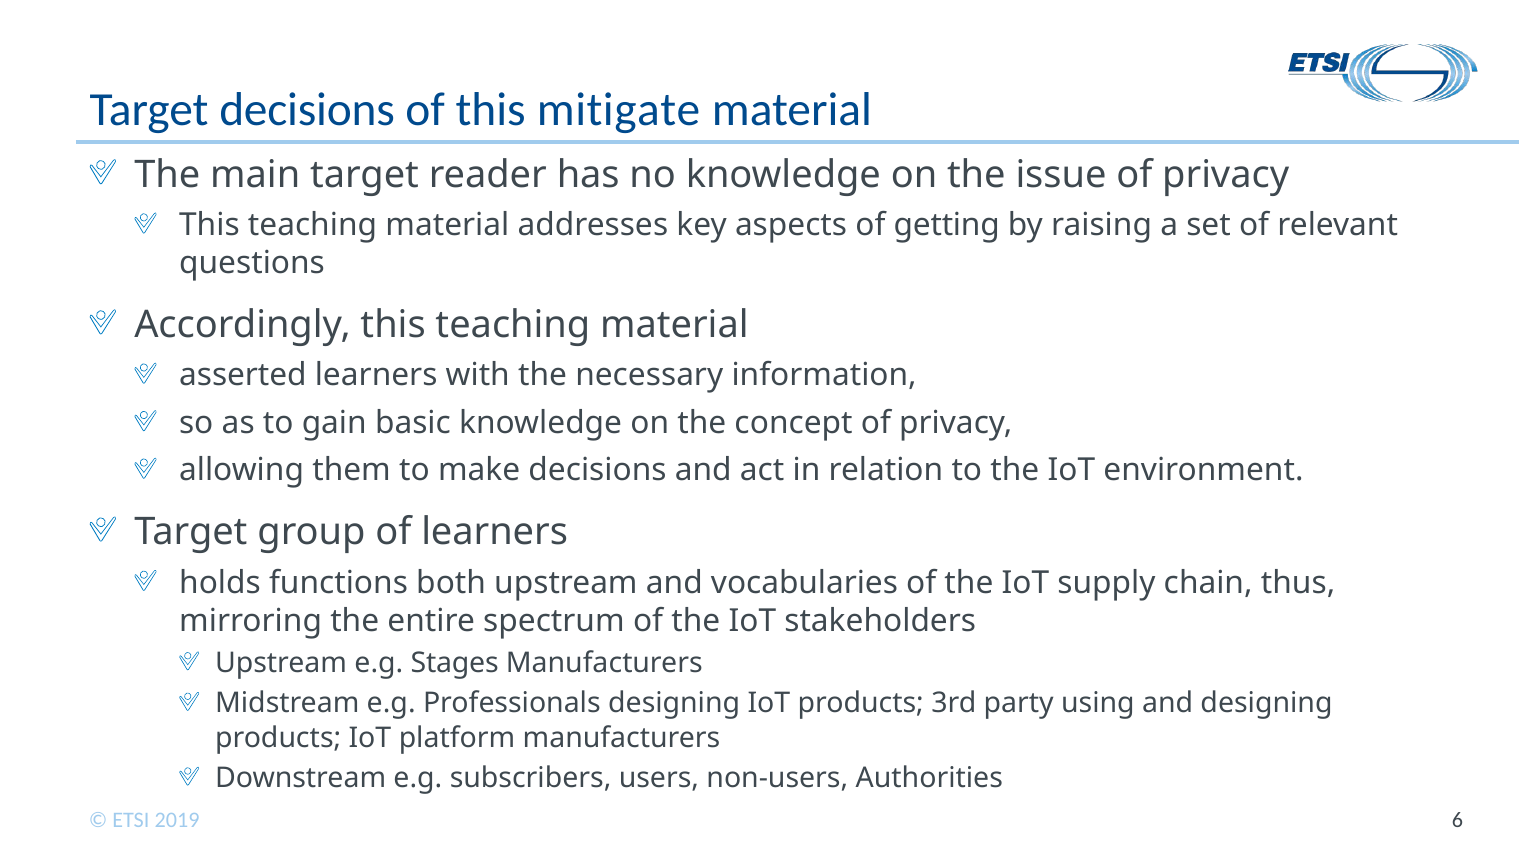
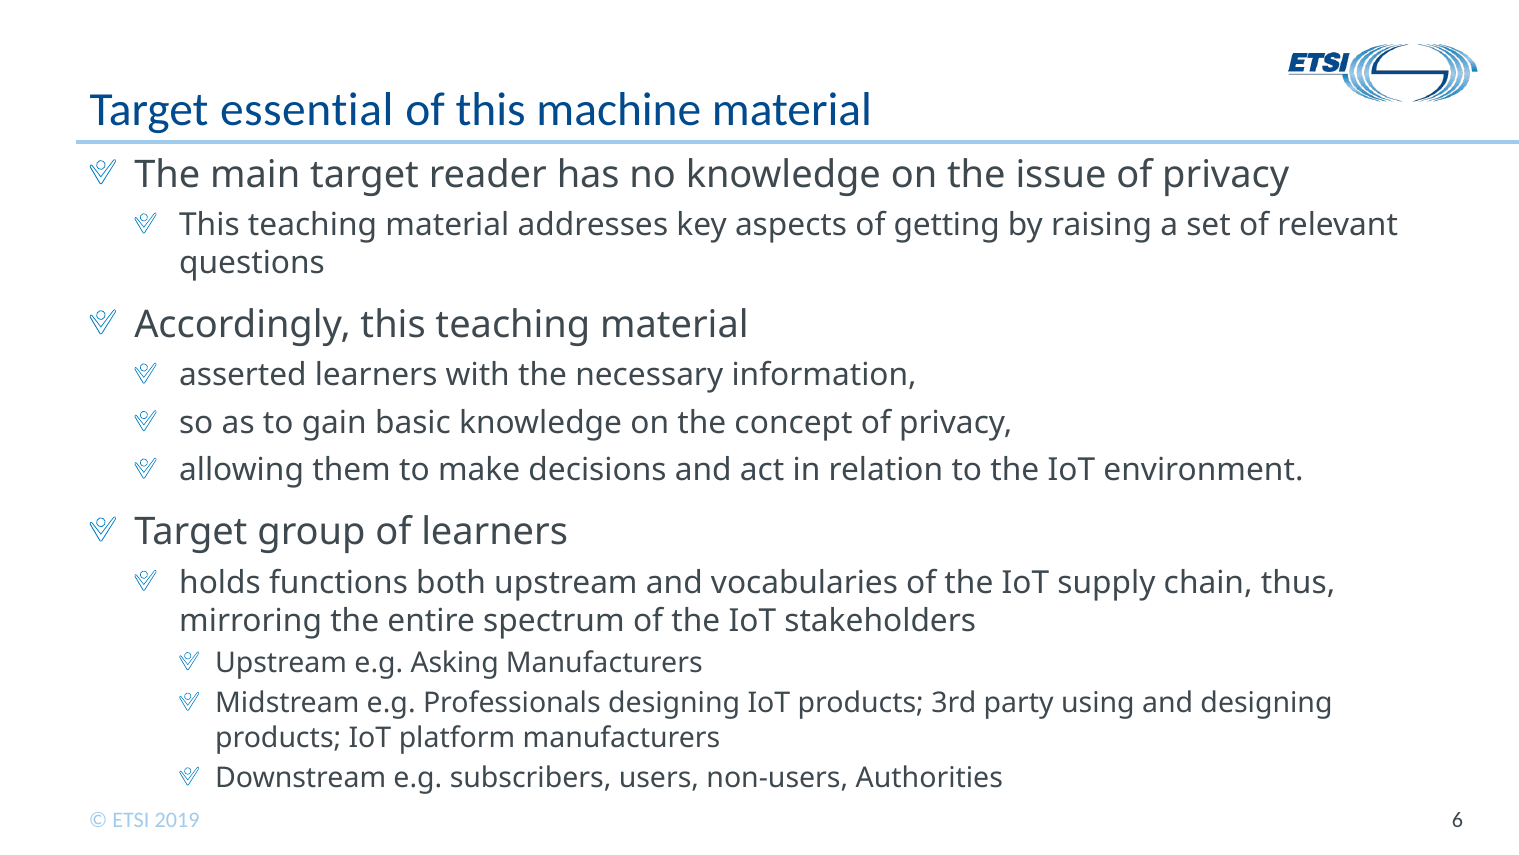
Target decisions: decisions -> essential (307, 110)
mitigate: mitigate -> machine (619, 110)
Stages: Stages -> Asking (455, 662)
